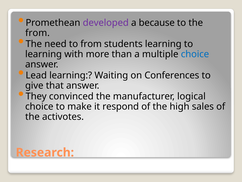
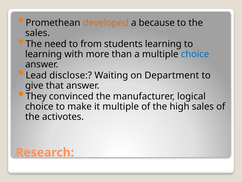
developed colour: purple -> orange (106, 23)
from: from -> sales (38, 33)
Lead learning: learning -> disclose (71, 75)
Conferences: Conferences -> Department (172, 75)
it respond: respond -> multiple (121, 106)
